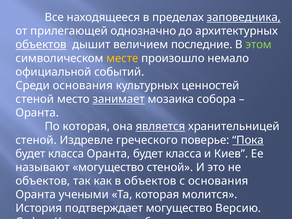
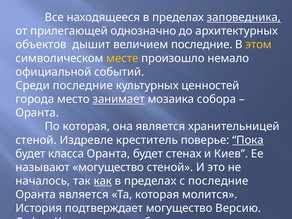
объектов underline: present -> none (41, 45)
этом colour: light green -> yellow (259, 45)
Среди основания: основания -> последние (83, 86)
стеной: стеной -> города (35, 99)
является underline: present -> none (160, 126)
греческого: греческого -> креститель (147, 140)
Оранта будет класса: класса -> стенах (184, 154)
объектов: объектов -> началось (43, 181)
как underline: none -> present (103, 181)
объектов: объектов -> пределах (150, 181)
с основания: основания -> последние (218, 181)
Оранта учеными: учеными -> является (84, 195)
